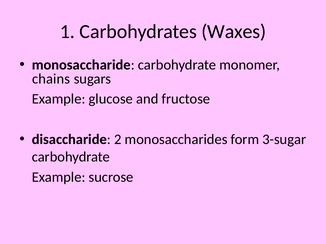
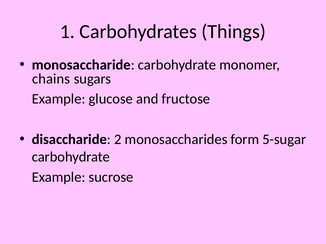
Waxes: Waxes -> Things (234, 32)
3-sugar: 3-sugar -> 5-sugar (284, 140)
